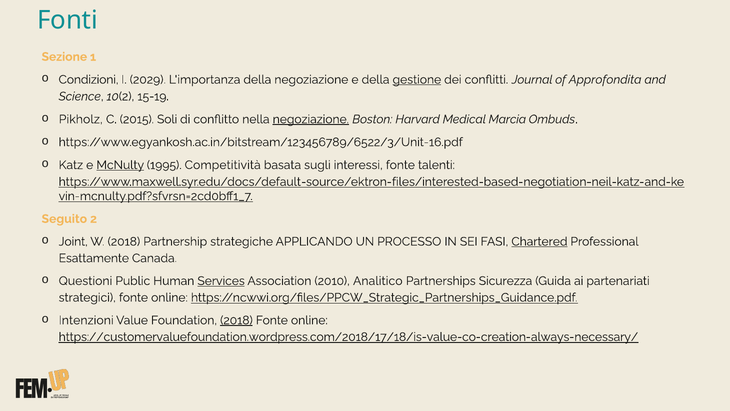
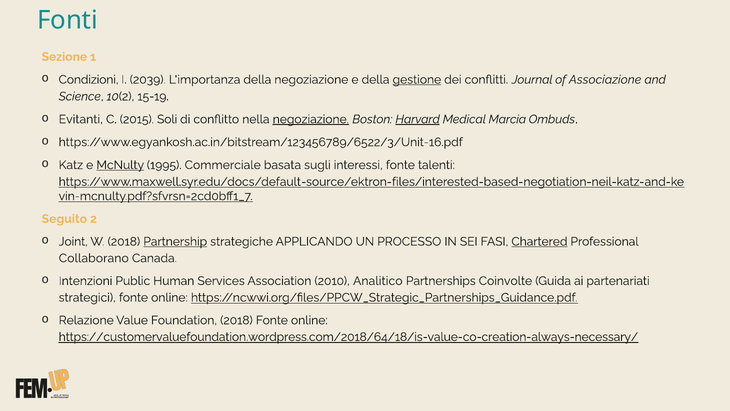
2029: 2029 -> 2039 (148, 80)
Approfondita: Approfondita -> Associazione (605, 80)
Pikholz: Pikholz -> Evitanti (81, 119)
Harvard underline: none -> present (418, 119)
Competitività: Competitività -> Commerciale (223, 165)
Partnership underline: none -> present (175, 241)
Esattamente: Esattamente -> Collaborano (94, 258)
Questioni: Questioni -> Intenzioni (86, 281)
Services underline: present -> none (221, 281)
Sicurezza: Sicurezza -> Coinvolte (505, 281)
Intenzioni: Intenzioni -> Relazione (86, 320)
2018 underline: present -> none (236, 320)
https://customervaluefoundation.wordpress.com/2018/17/18/is-value-co-creation-always-necessary/: https://customervaluefoundation.wordpress.com/2018/17/18/is-value-co-creation-always-necessary/ -> https://customervaluefoundation.wordpress.com/2018/64/18/is-value-co-creation-always-necessary/ (348, 337)
